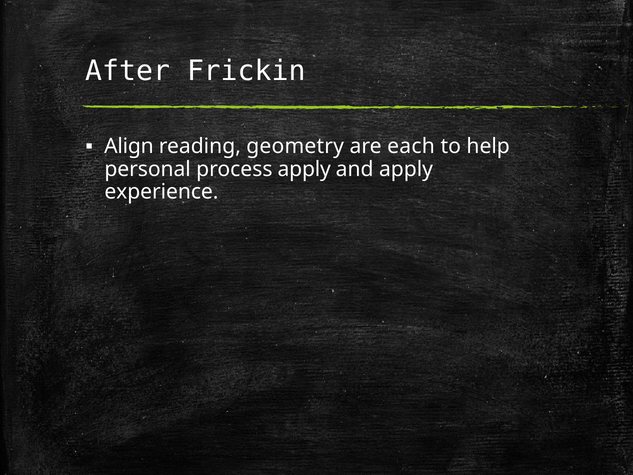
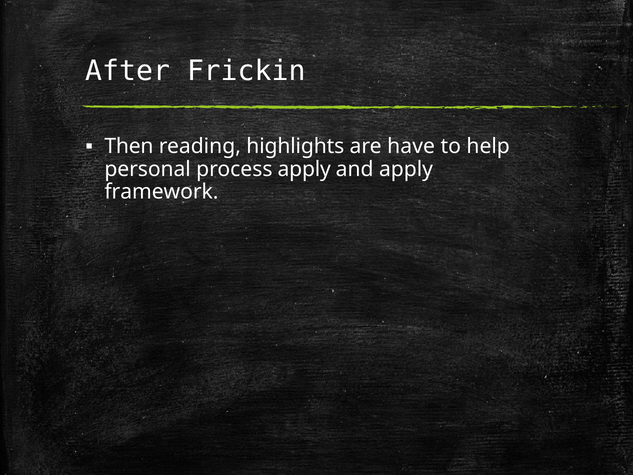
Align: Align -> Then (129, 146)
geometry: geometry -> highlights (295, 146)
each: each -> have (411, 146)
experience: experience -> framework (161, 192)
